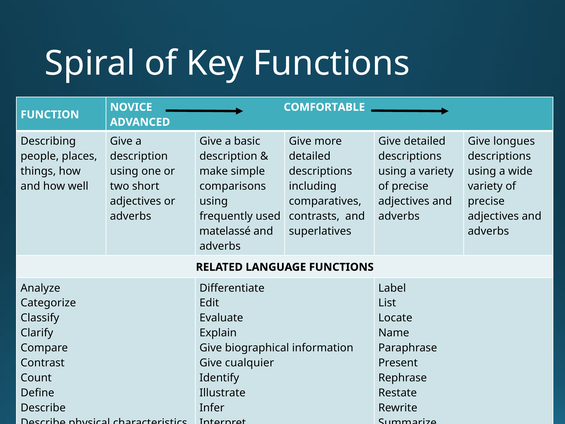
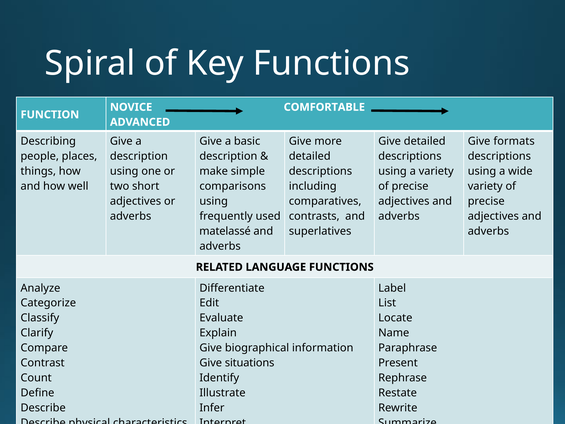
longues: longues -> formats (514, 141)
cualquier: cualquier -> situations (250, 363)
